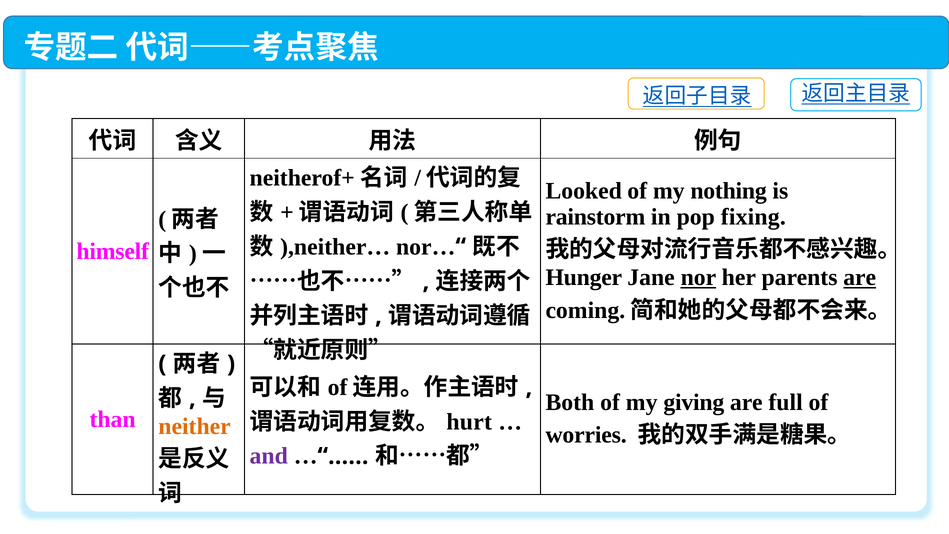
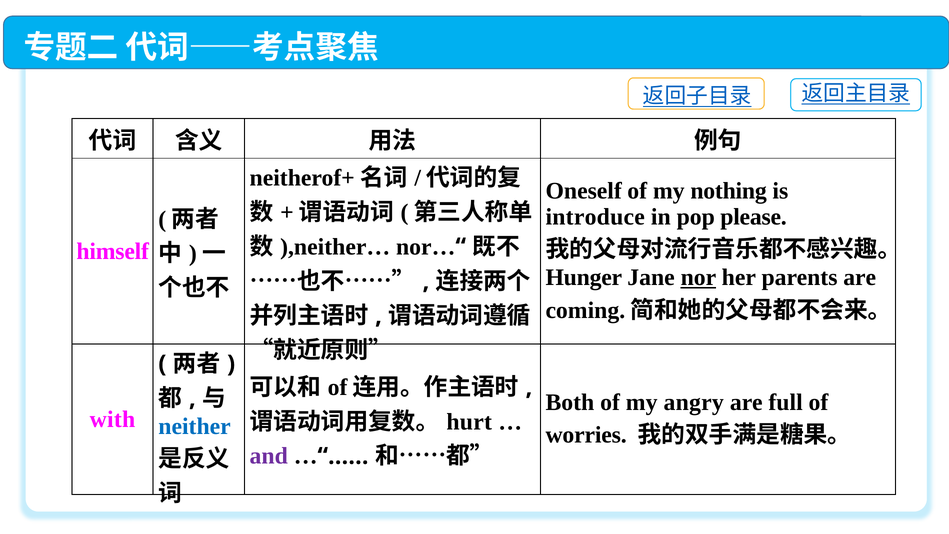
Looked: Looked -> Oneself (584, 191)
rainstorm: rainstorm -> introduce (595, 217)
fixing: fixing -> please (754, 217)
are underline: present -> none (860, 277)
giving: giving -> angry (694, 402)
than: than -> with (112, 419)
neither colour: orange -> blue (195, 426)
